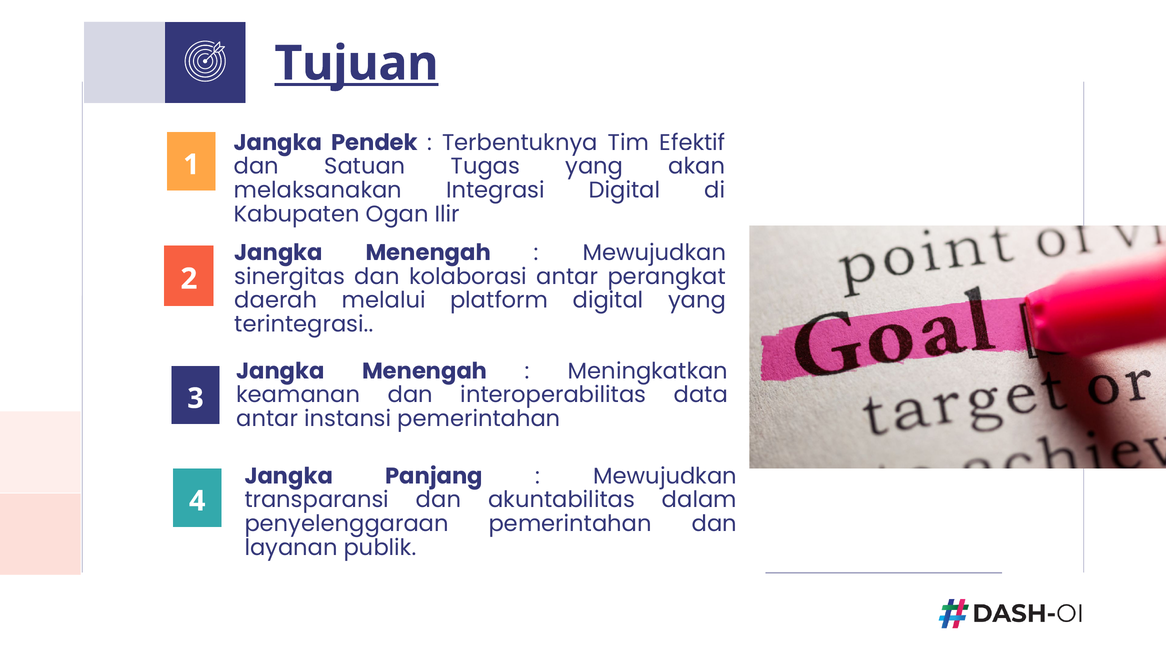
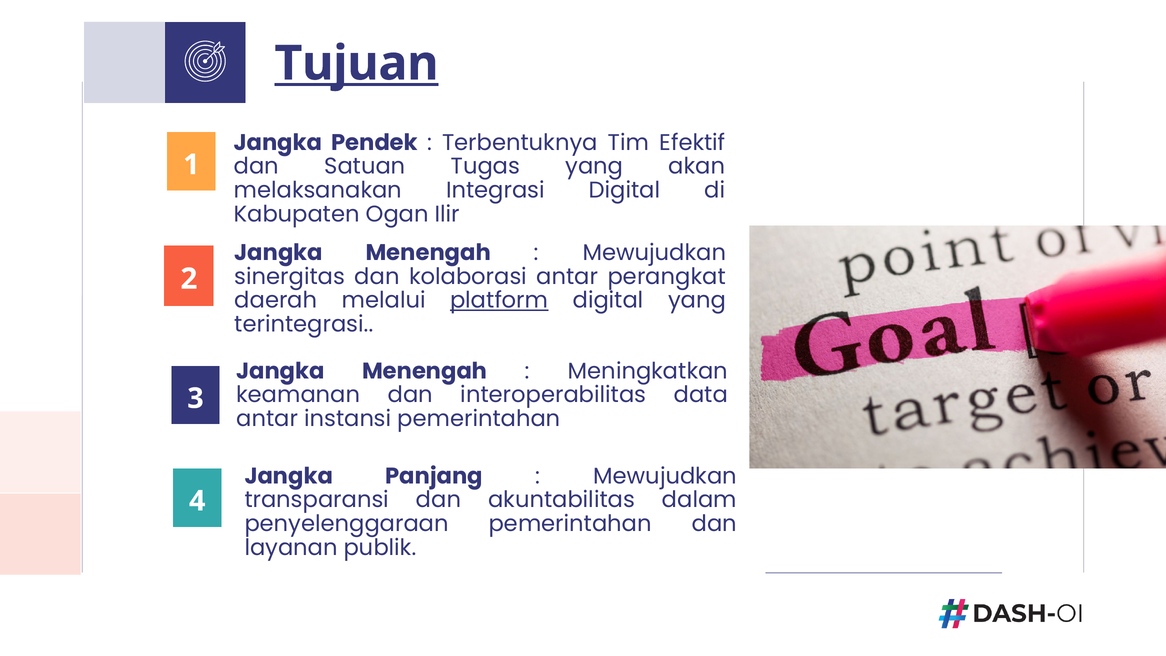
platform underline: none -> present (499, 300)
